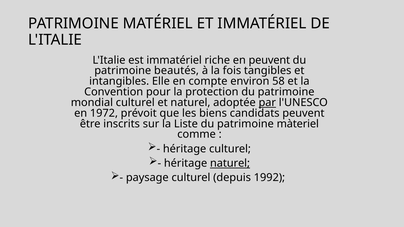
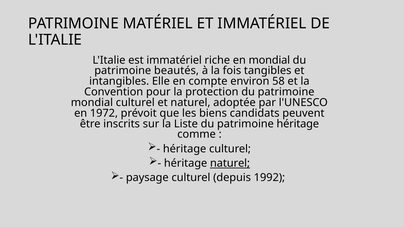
en peuvent: peuvent -> mondial (269, 60)
par underline: present -> none (267, 103)
patrimoine màteriel: màteriel -> héritage (298, 124)
